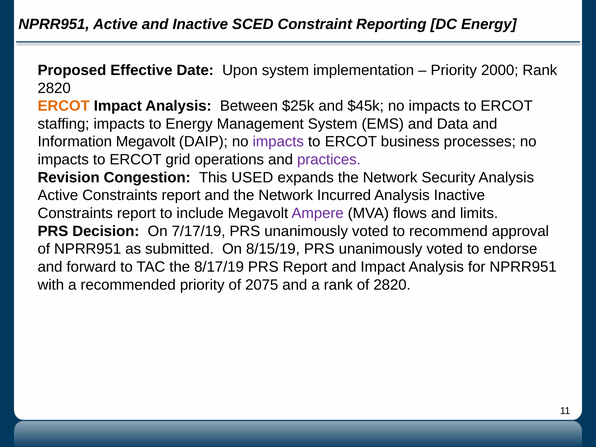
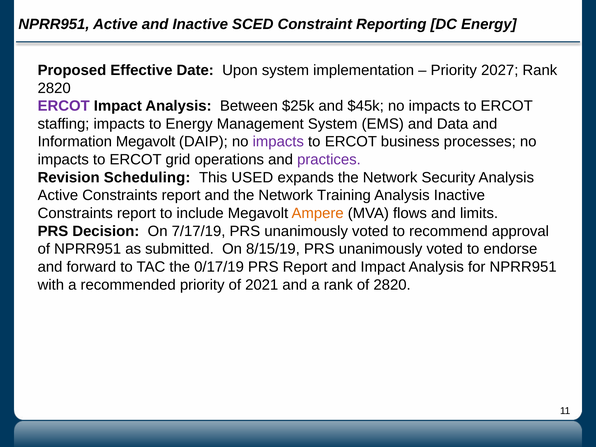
2000: 2000 -> 2027 (500, 70)
ERCOT colour: orange -> purple (64, 106)
Congestion: Congestion -> Scheduling (147, 177)
Incurred: Incurred -> Training (344, 195)
Ampere colour: purple -> orange (318, 213)
8/17/19: 8/17/19 -> 0/17/19 (219, 267)
2075: 2075 -> 2021 (262, 285)
